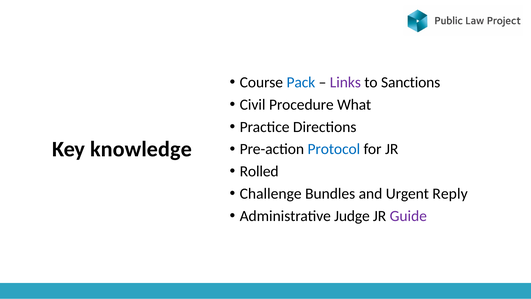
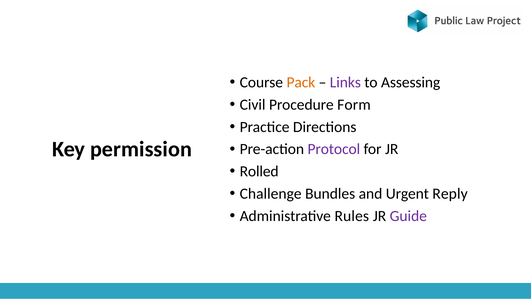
Pack colour: blue -> orange (301, 82)
Sanctions: Sanctions -> Assessing (411, 82)
What: What -> Form (354, 105)
knowledge: knowledge -> permission (141, 149)
Protocol colour: blue -> purple (334, 149)
Judge: Judge -> Rules (352, 216)
